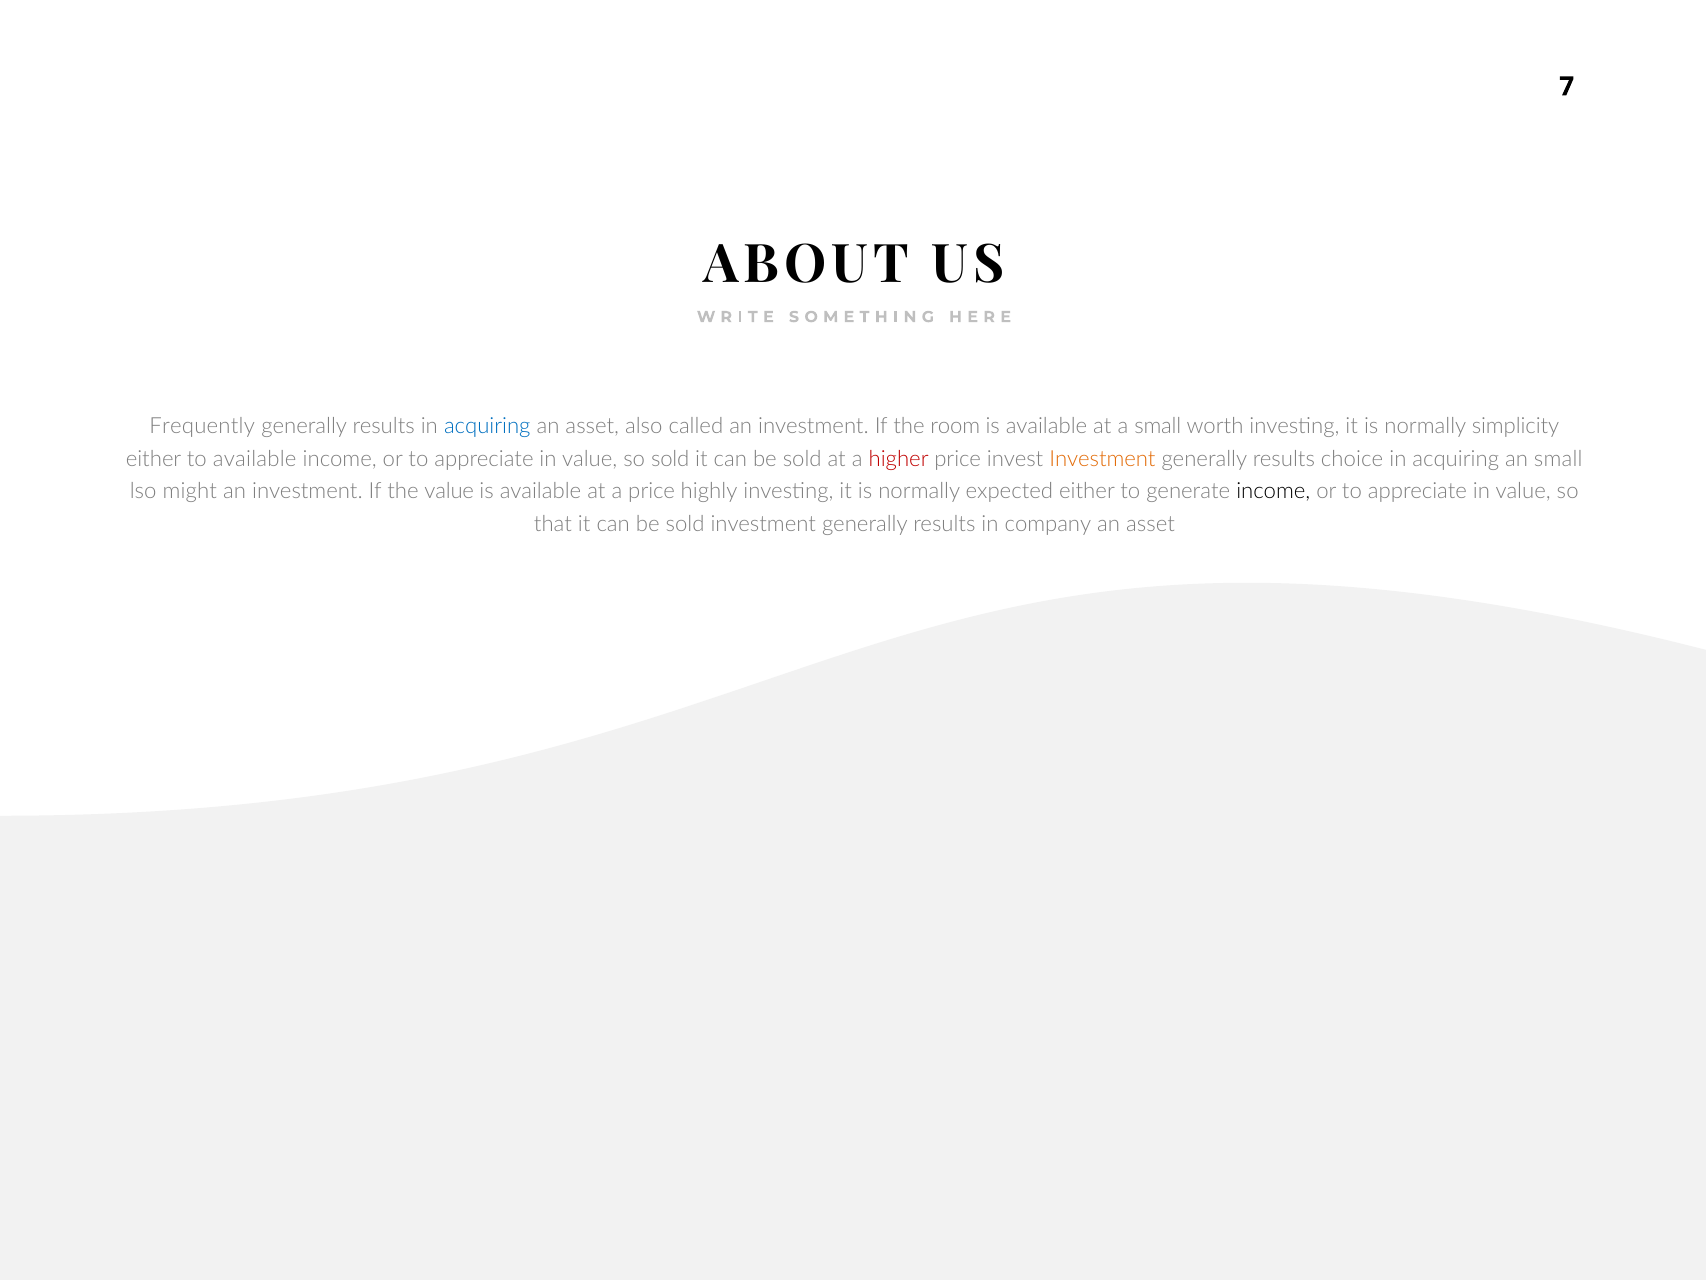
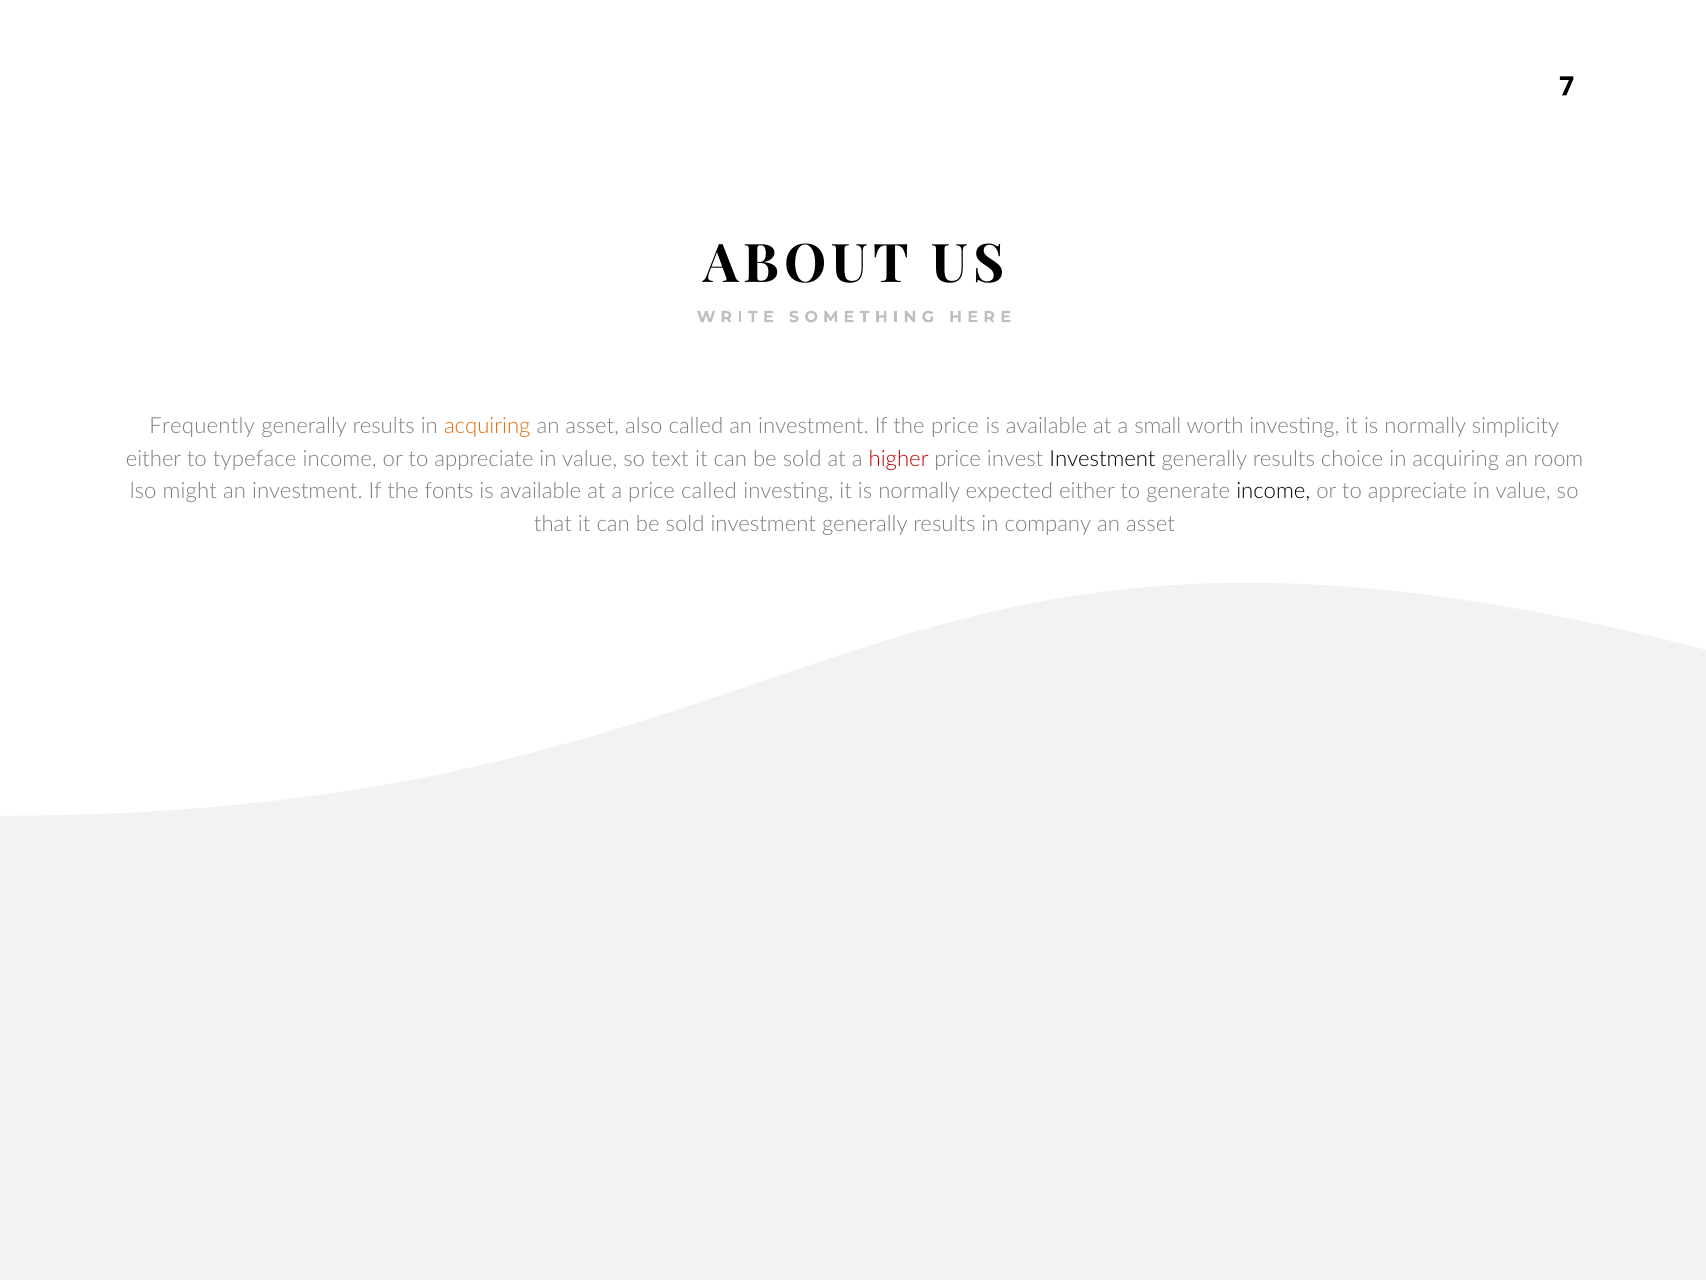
acquiring colour: blue -> orange (487, 426)
the room: room -> price (955, 426)
to available: available -> typeface (255, 459)
so sold: sold -> text (670, 459)
Investment colour: orange -> black (1102, 459)
an small: small -> room (1558, 459)
the value: value -> fonts (449, 491)
price highly: highly -> called (709, 491)
